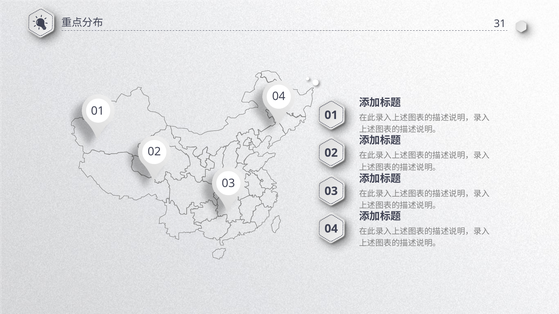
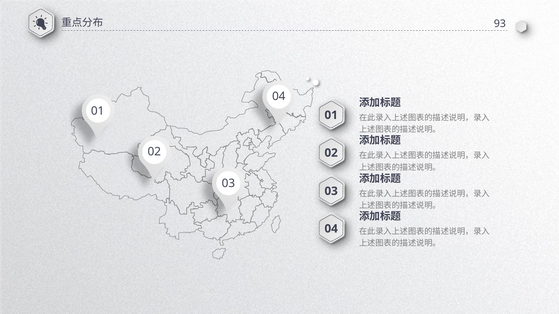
31: 31 -> 93 (500, 24)
